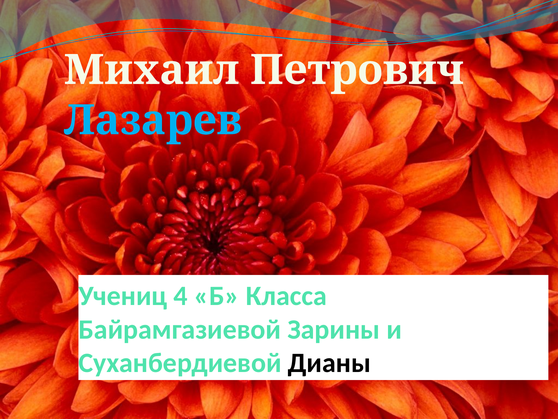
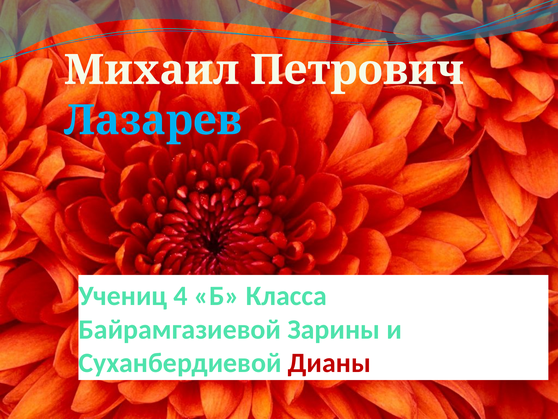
Дианы colour: black -> red (329, 363)
